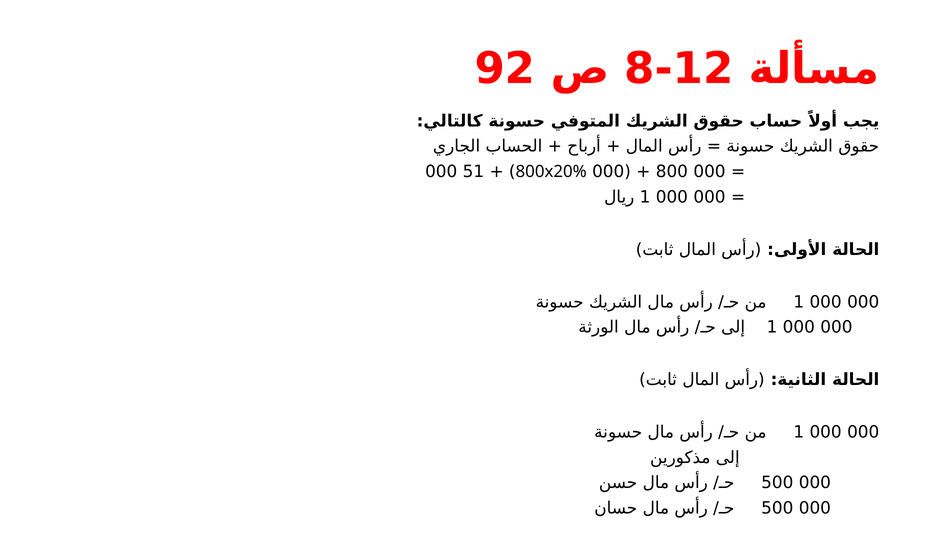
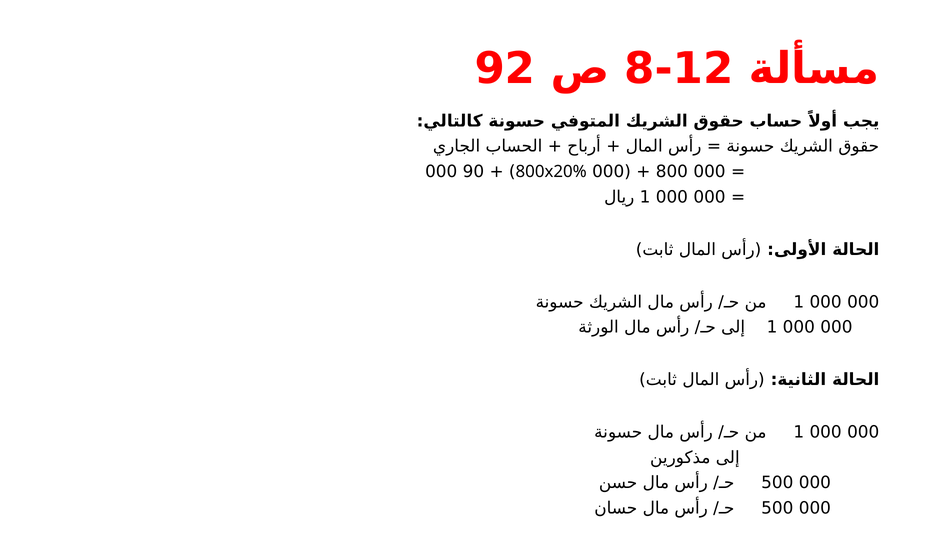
51: 51 -> 90 (473, 171)
